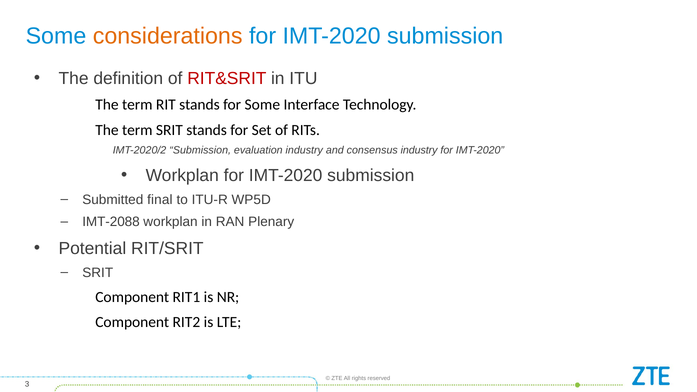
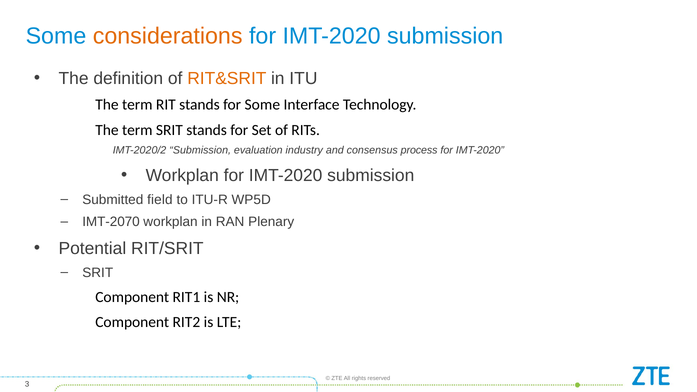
RIT&SRIT colour: red -> orange (227, 78)
consensus industry: industry -> process (419, 150)
final: final -> field (160, 200)
IMT-2088: IMT-2088 -> IMT-2070 (111, 222)
